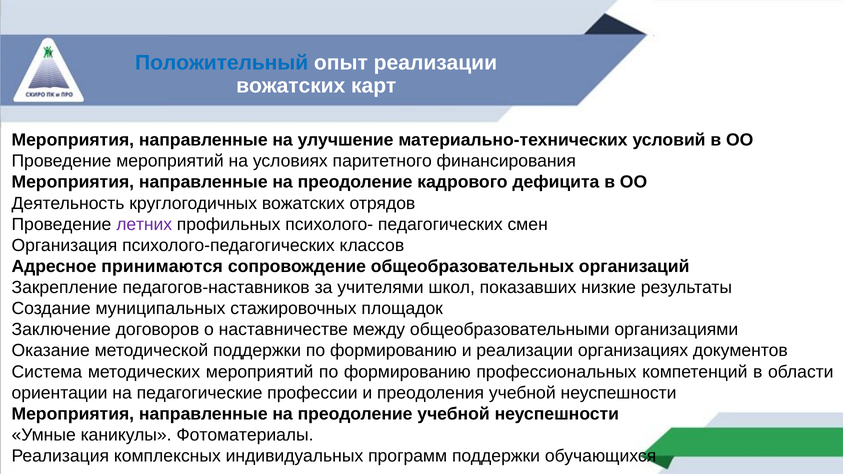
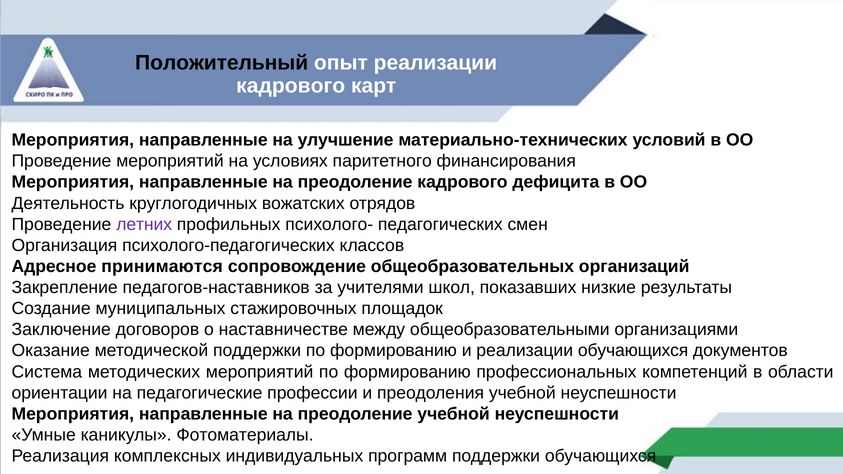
Положительный colour: blue -> black (222, 63)
вожатских: вожатских -> кадрового (291, 86)
реализации организациях: организациях -> обучающихся (633, 351)
